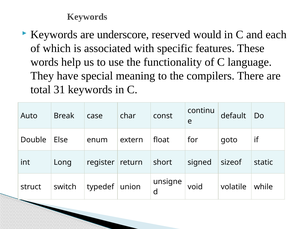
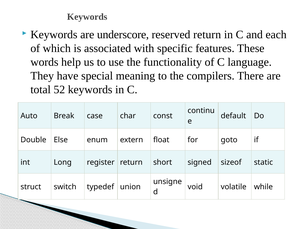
reserved would: would -> return (207, 35)
31: 31 -> 52 (59, 90)
